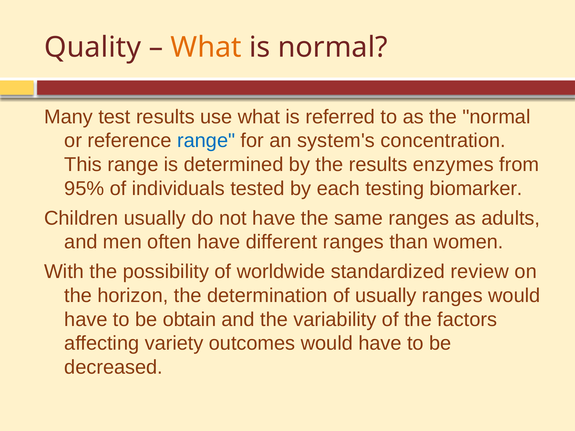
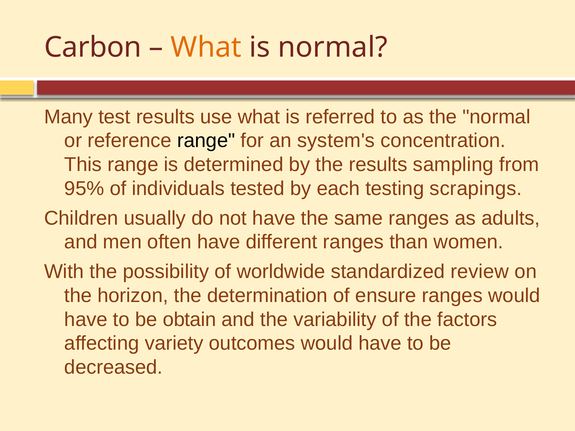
Quality: Quality -> Carbon (93, 48)
range colour: blue -> black (206, 141)
enzymes: enzymes -> sampling (453, 165)
biomarker: biomarker -> scrapings (476, 189)
of usually: usually -> ensure (386, 296)
